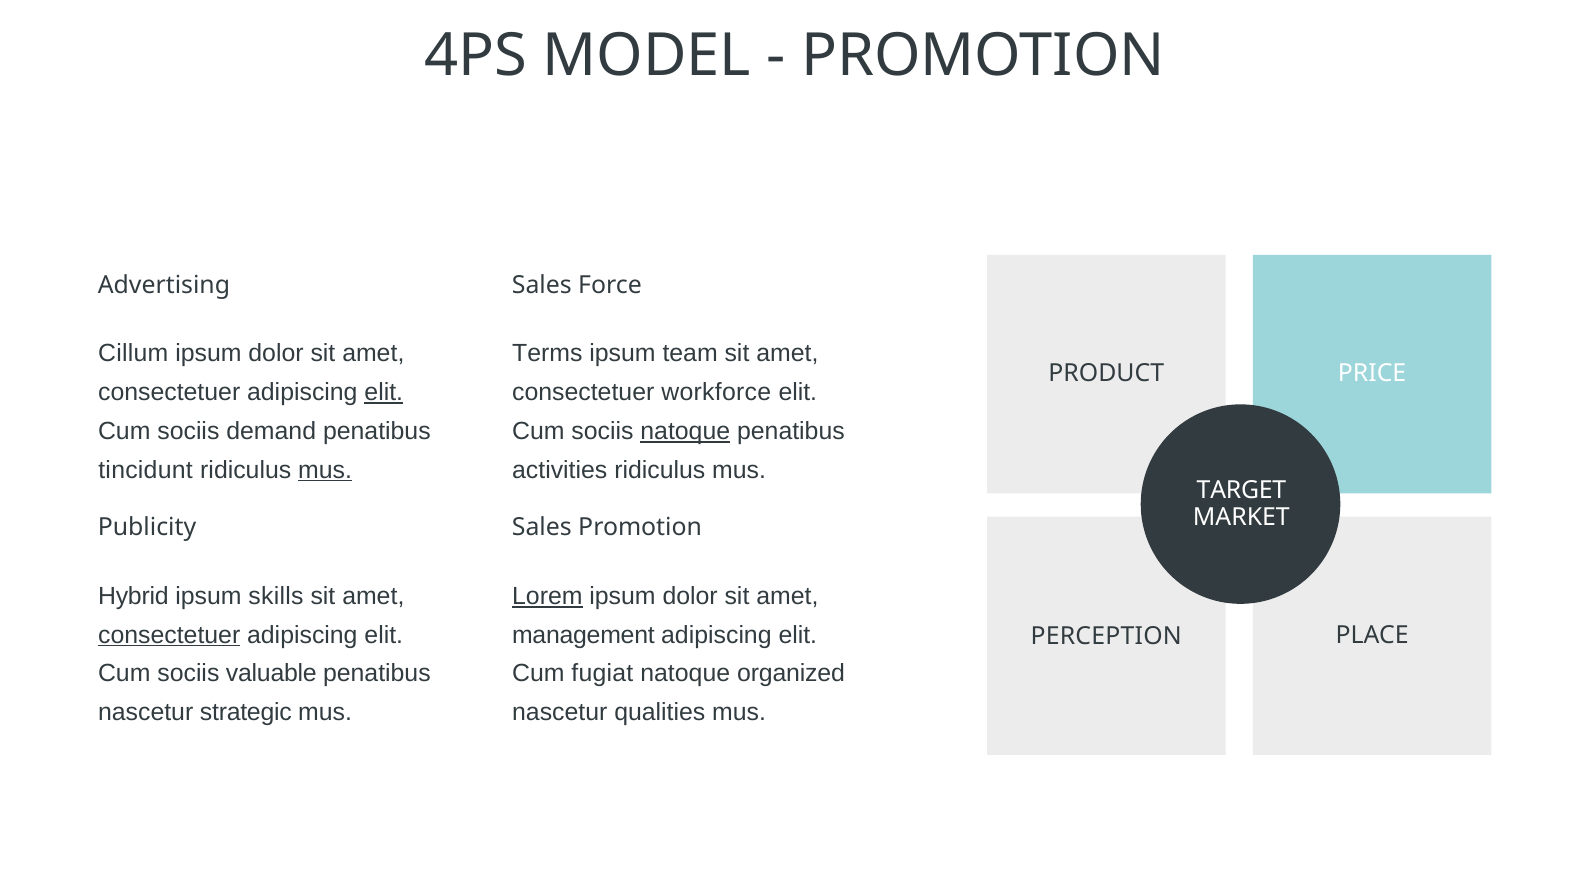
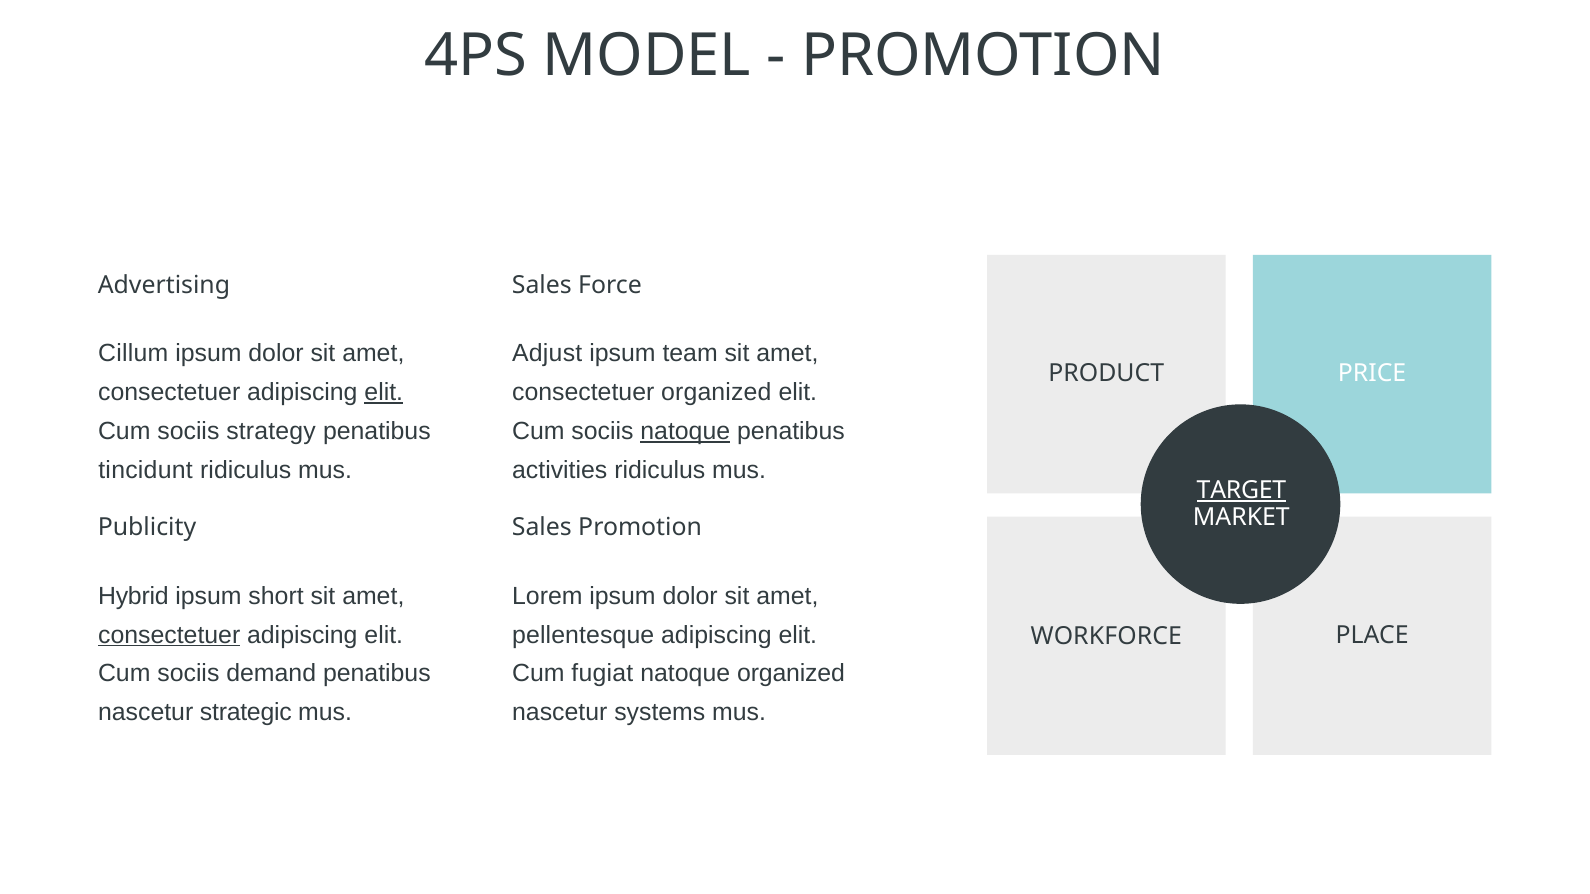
Terms: Terms -> Adjust (547, 354)
consectetuer workforce: workforce -> organized (716, 393)
demand: demand -> strategy (271, 431)
mus underline: present -> none (325, 470)
TARGET underline: none -> present (1242, 491)
skills: skills -> short (276, 597)
Lorem underline: present -> none (547, 597)
management: management -> pellentesque (583, 635)
PERCEPTION: PERCEPTION -> WORKFORCE (1106, 636)
valuable: valuable -> demand (271, 674)
qualities: qualities -> systems (660, 713)
